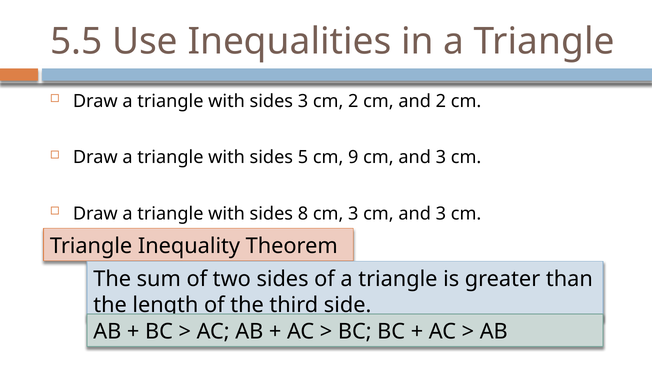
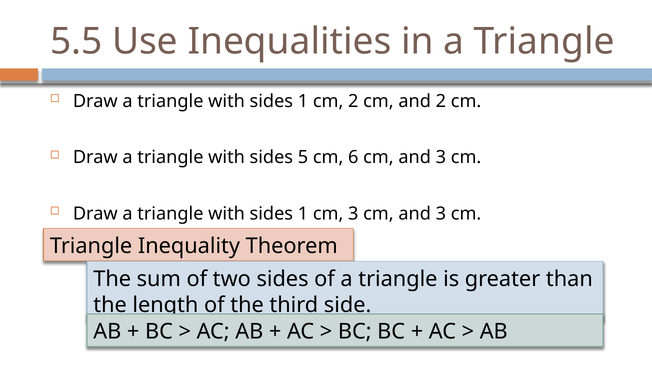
3: 3 -> 1 (303, 101)
9: 9 -> 6 (353, 157)
8: 8 -> 1 (303, 213)
